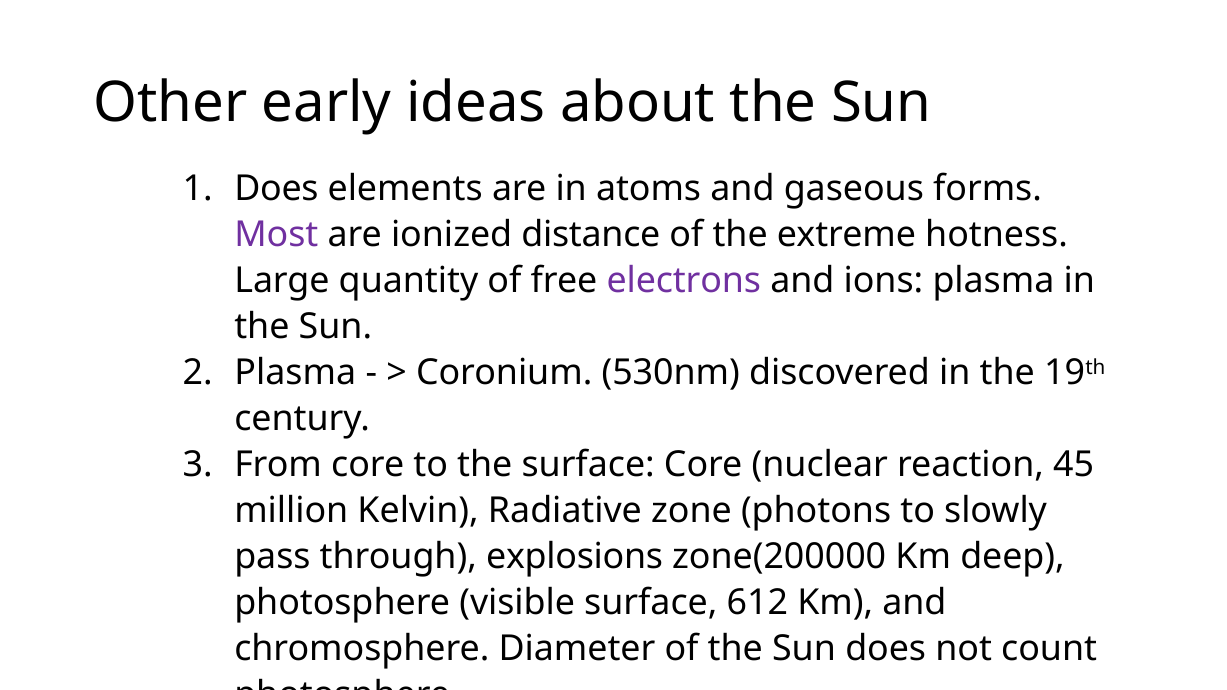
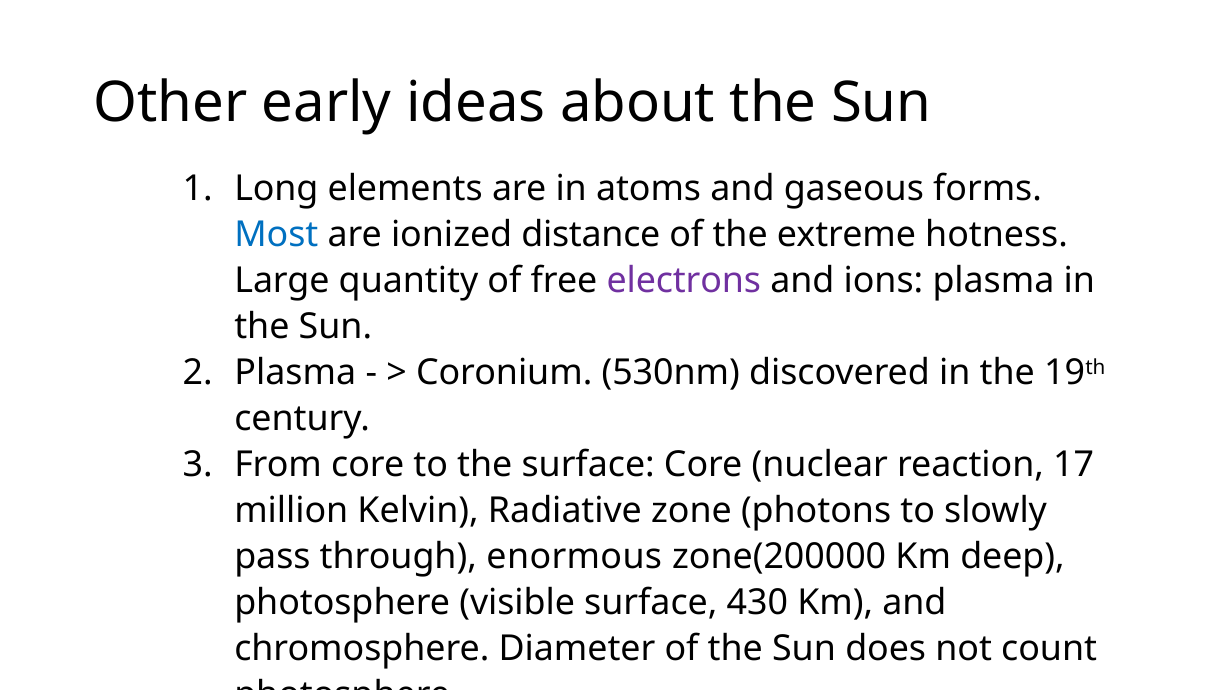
Does: Does -> Long (276, 189)
Most colour: purple -> blue (276, 235)
45: 45 -> 17 (1074, 465)
explosions: explosions -> enormous (574, 557)
612: 612 -> 430 (757, 603)
